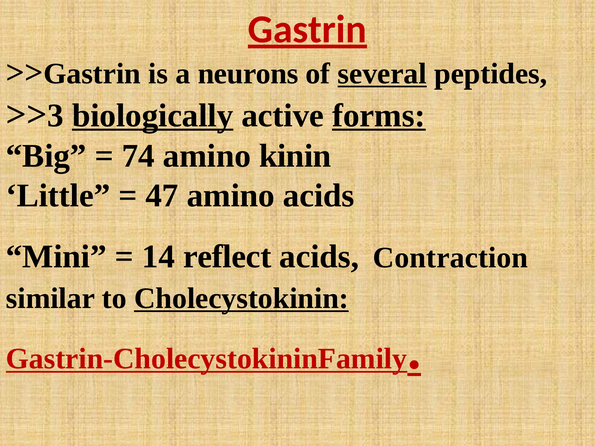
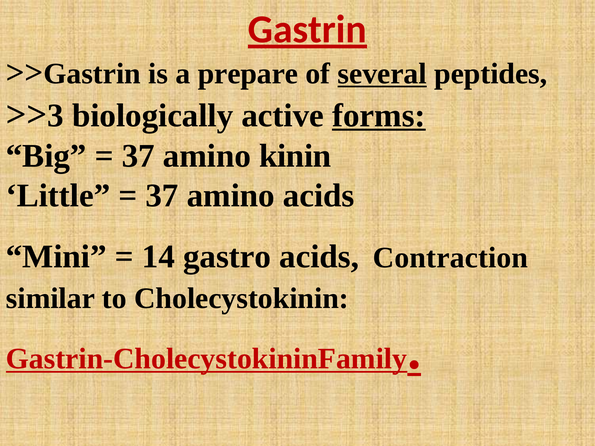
neurons: neurons -> prepare (248, 74)
biologically underline: present -> none (153, 116)
74: 74 -> 37 (138, 156)
47: 47 -> 37 (162, 196)
reflect: reflect -> gastro (227, 257)
Cholecystokinin underline: present -> none (241, 299)
